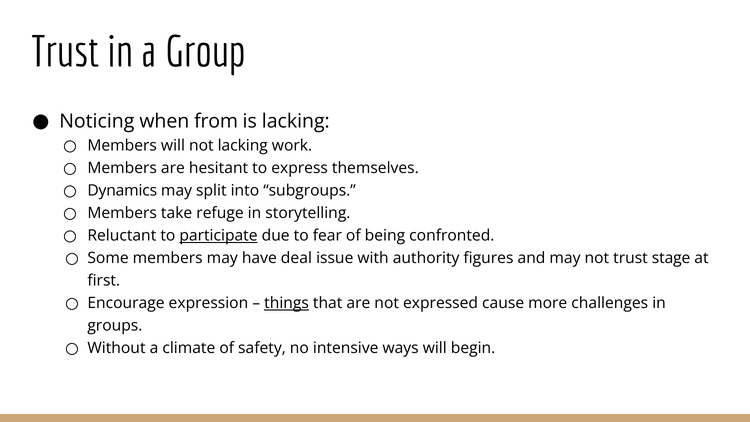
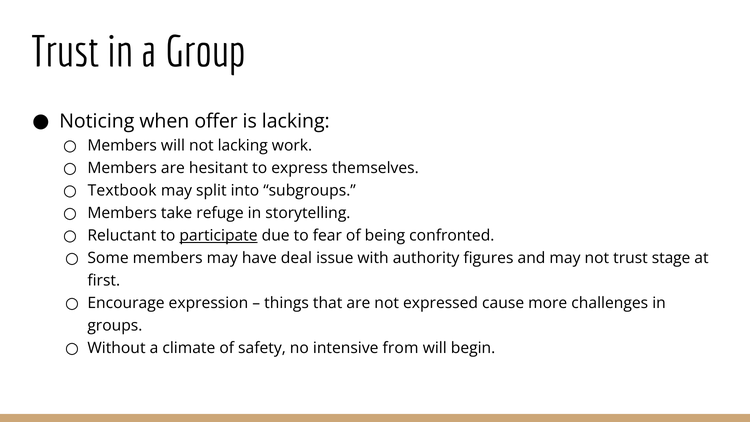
from: from -> offer (216, 121)
Dynamics: Dynamics -> Textbook (122, 191)
things underline: present -> none (287, 303)
ways: ways -> from (401, 348)
